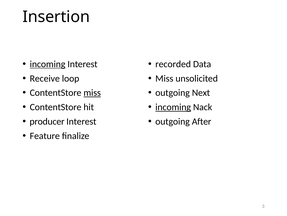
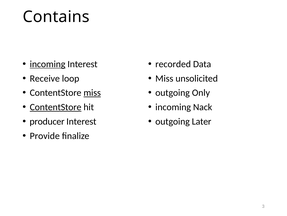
Insertion: Insertion -> Contains (56, 17)
Next: Next -> Only (201, 92)
ContentStore underline: none -> present (56, 107)
incoming underline: present -> none (173, 107)
After: After -> Later (202, 121)
Feature: Feature -> Provide (45, 135)
